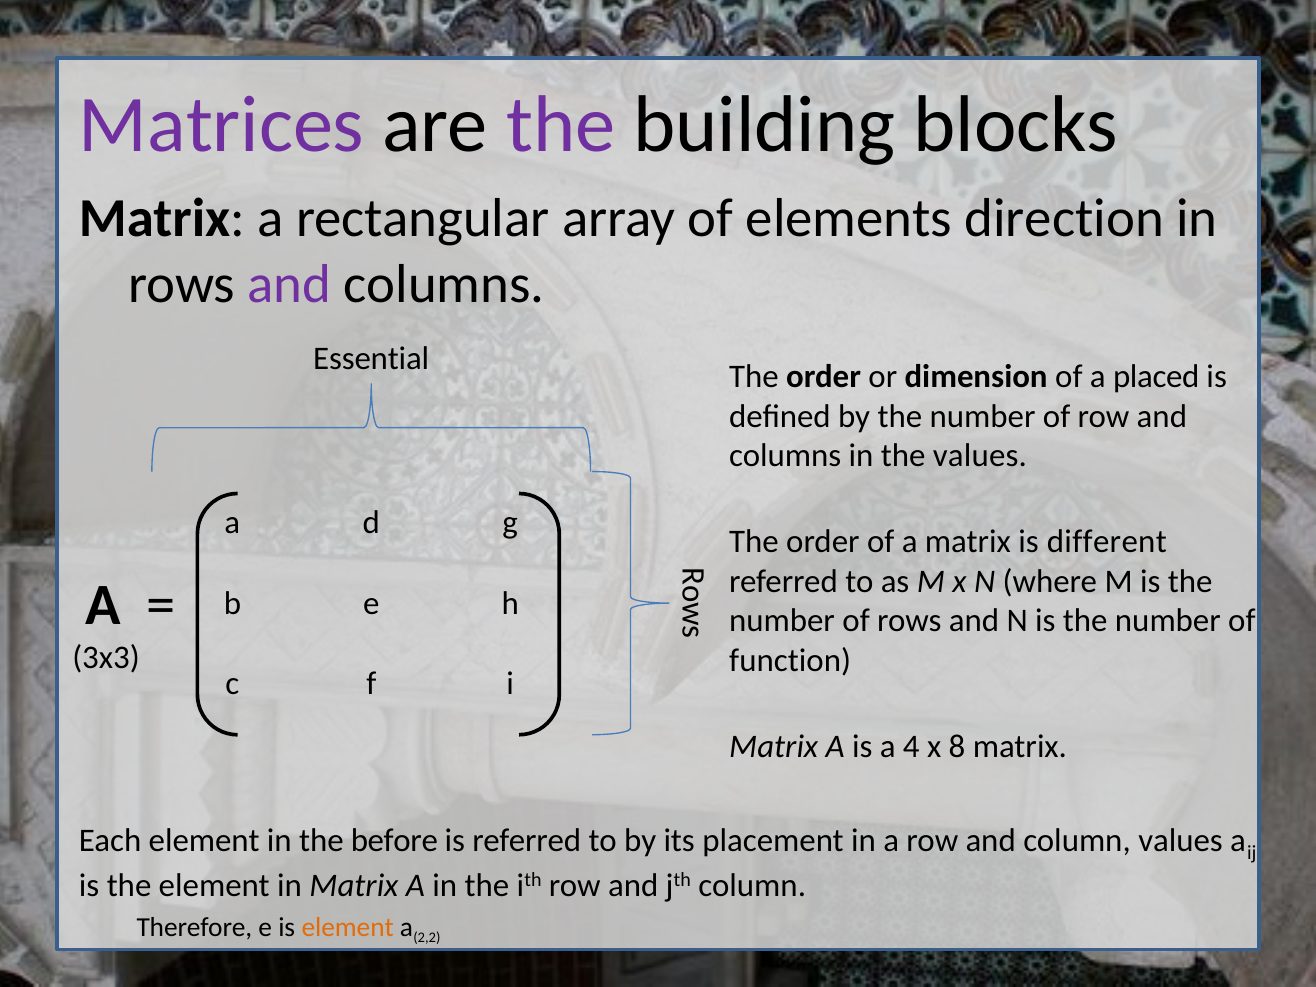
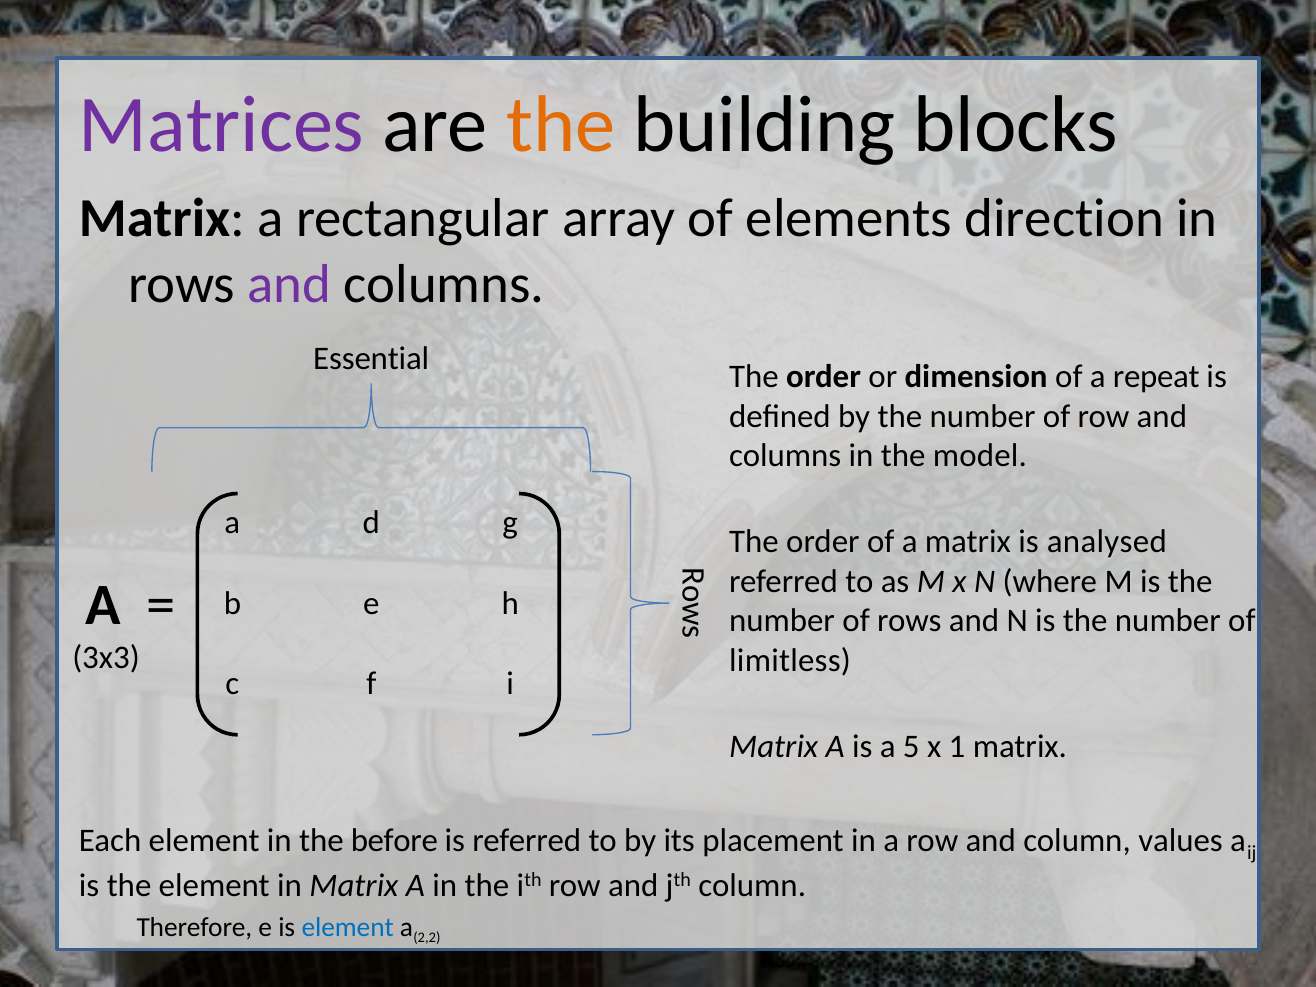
the colour: purple -> orange (561, 125)
placed: placed -> repeat (1156, 377)
the values: values -> model (980, 456)
different: different -> analysed (1107, 542)
function: function -> limitless (790, 660)
4: 4 -> 5 (911, 747)
8: 8 -> 1 (957, 747)
element colour: orange -> blue (348, 927)
